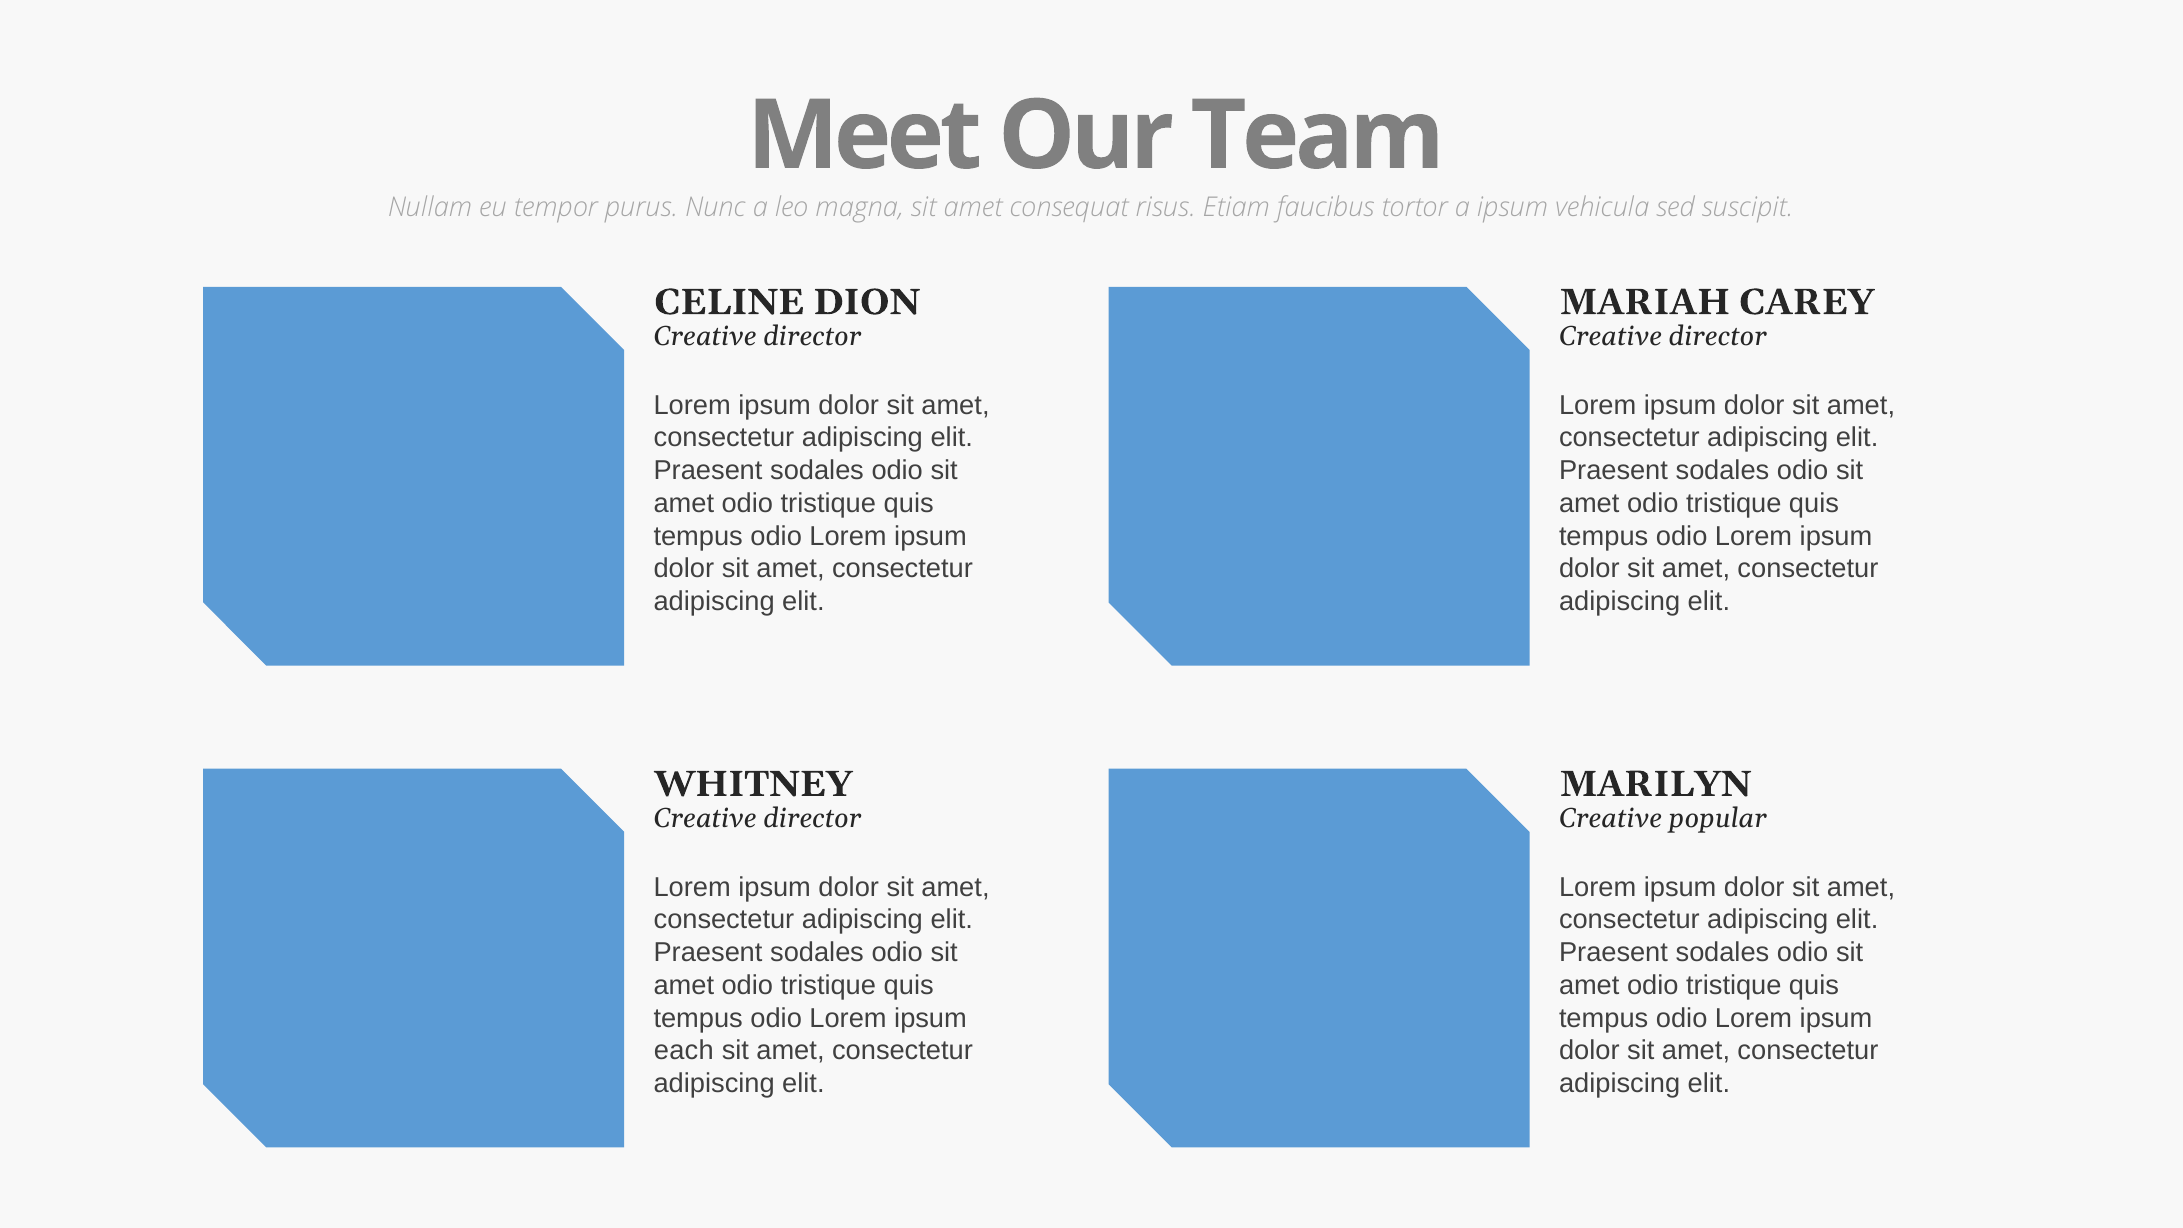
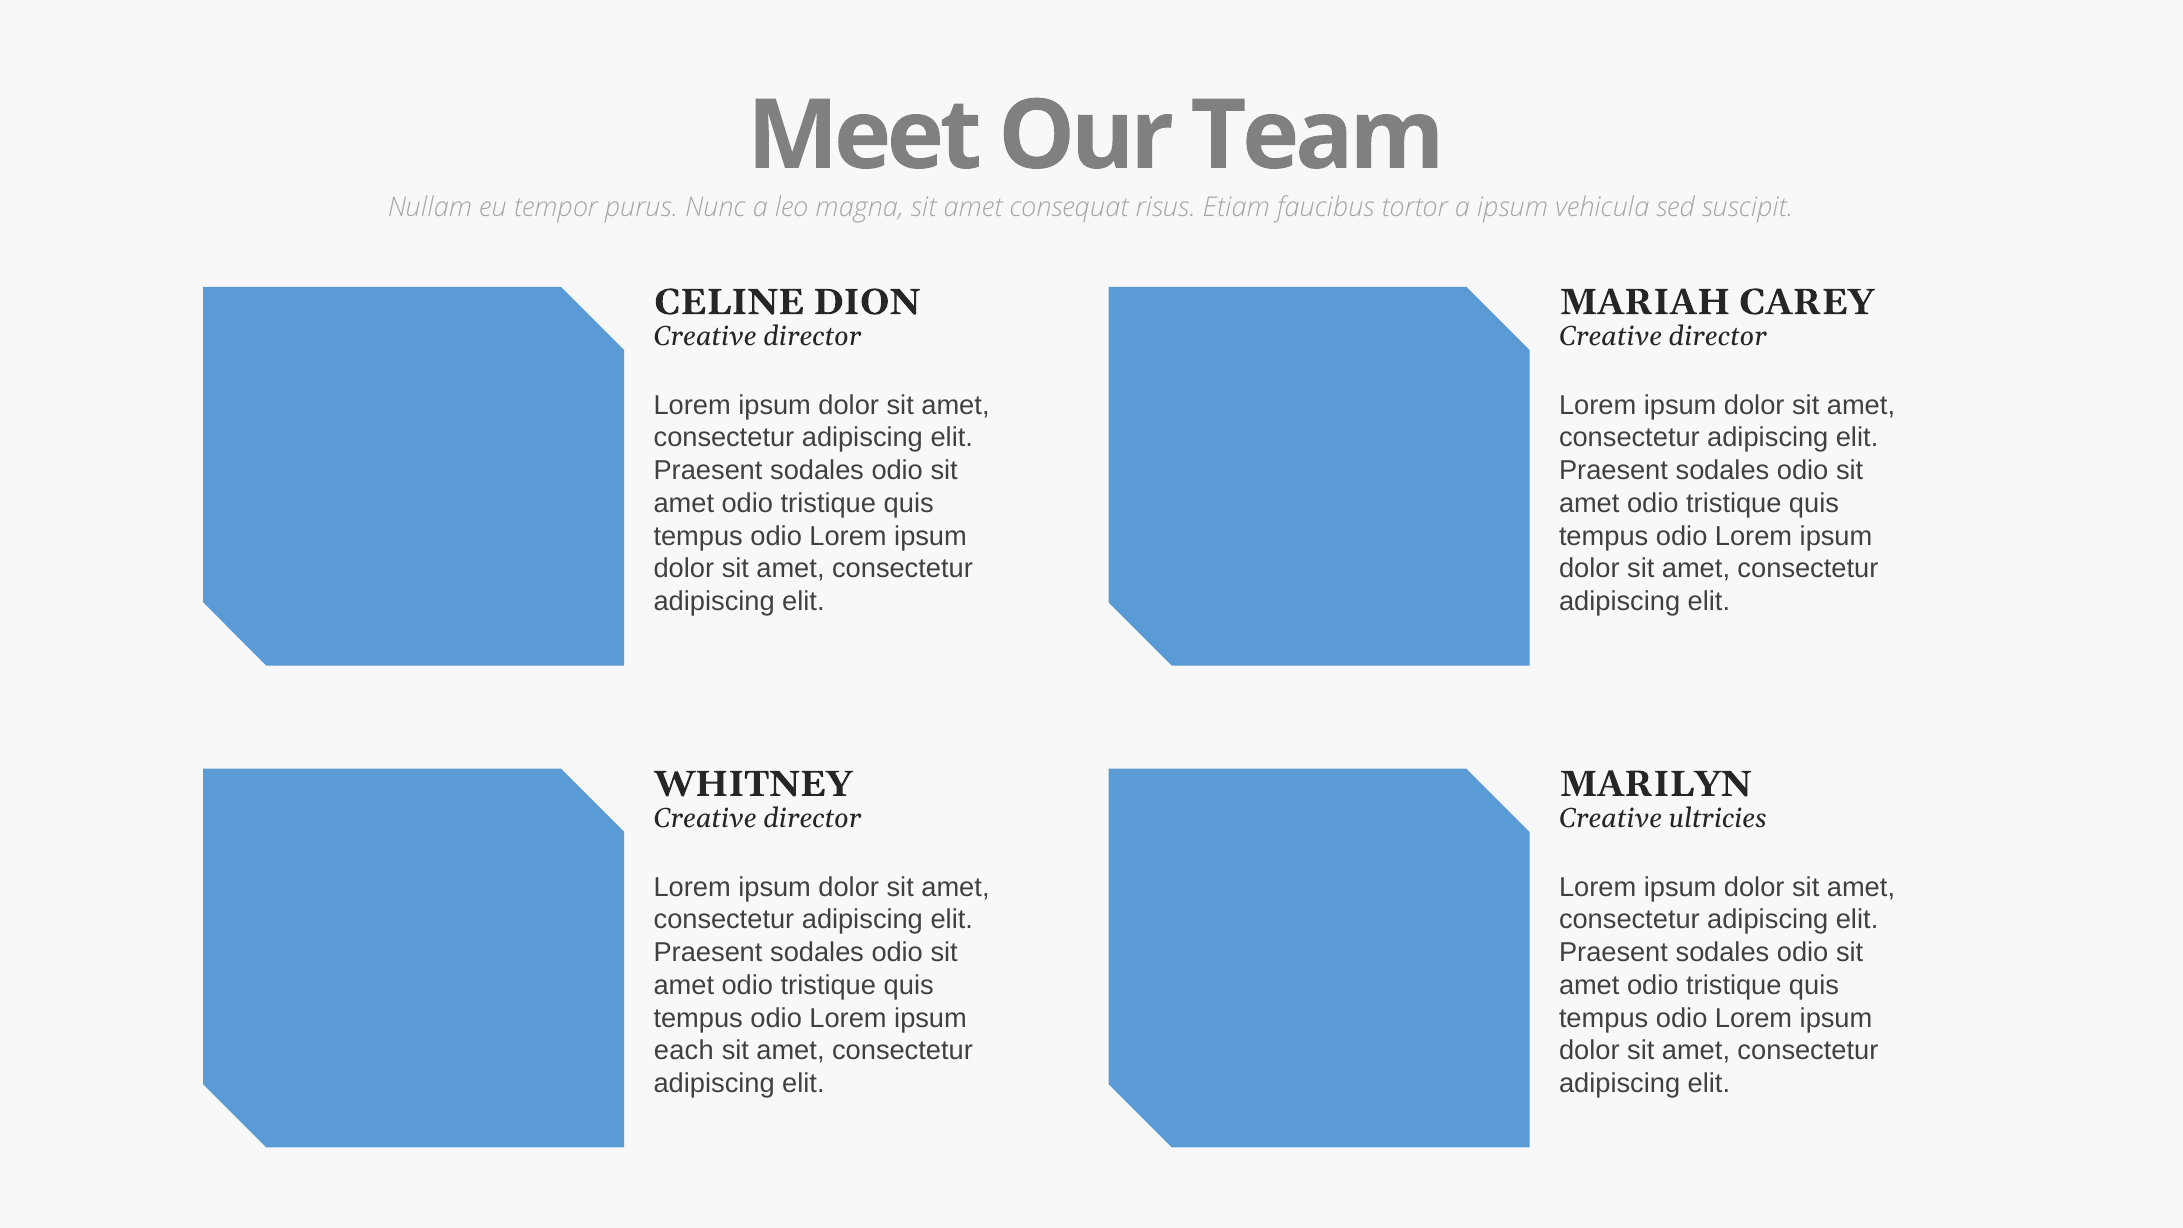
popular: popular -> ultricies (1718, 818)
